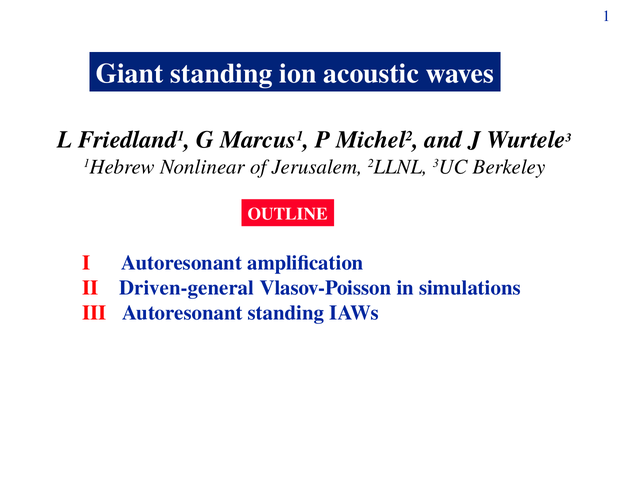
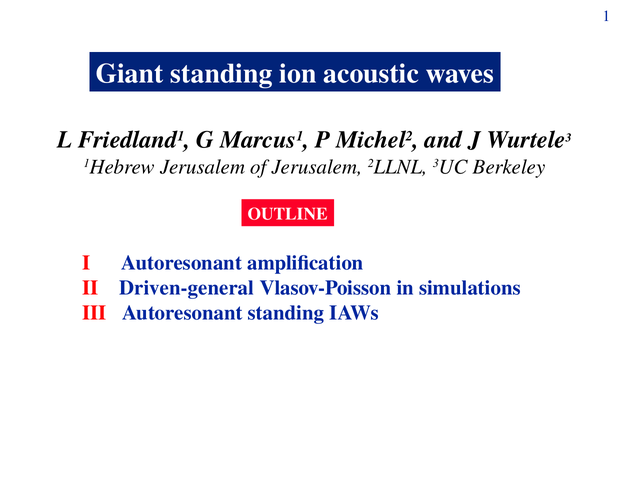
1Hebrew Nonlinear: Nonlinear -> Jerusalem (203, 167)
